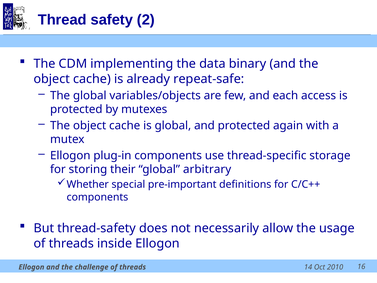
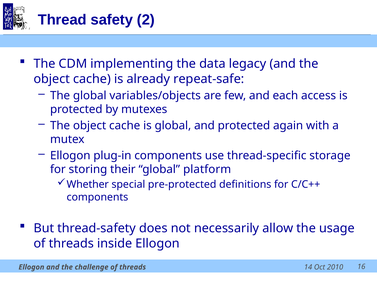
binary: binary -> legacy (248, 64)
arbitrary: arbitrary -> platform (207, 169)
pre-important: pre-important -> pre-protected (182, 184)
